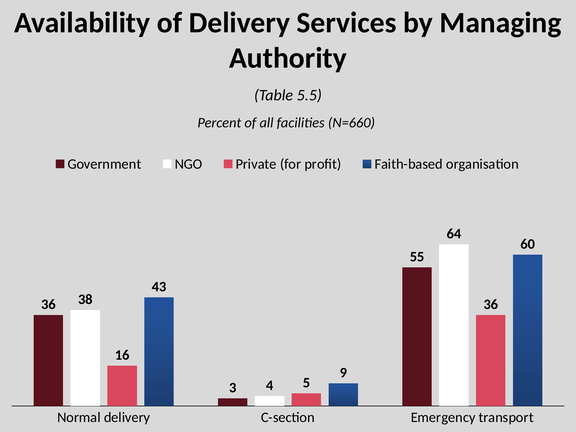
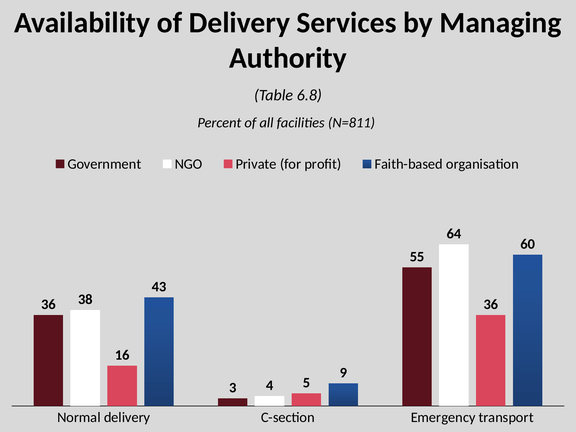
5.5: 5.5 -> 6.8 (309, 95)
N=660: N=660 -> N=811 (351, 123)
